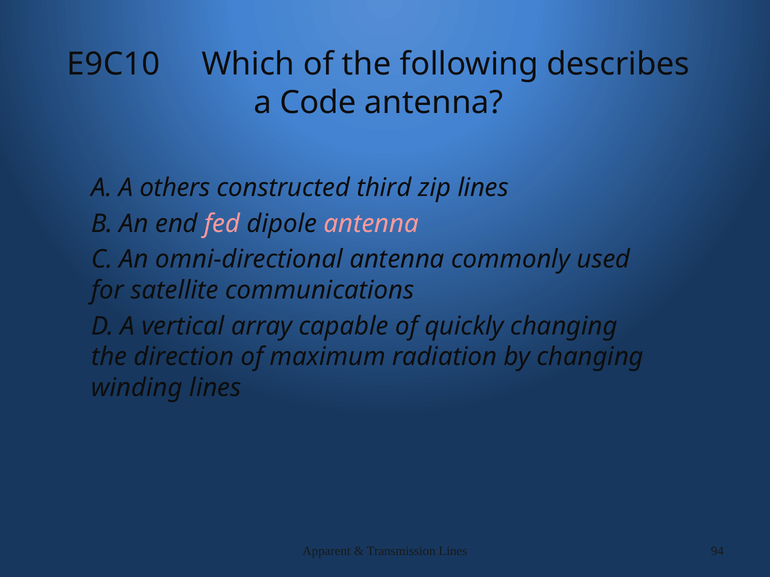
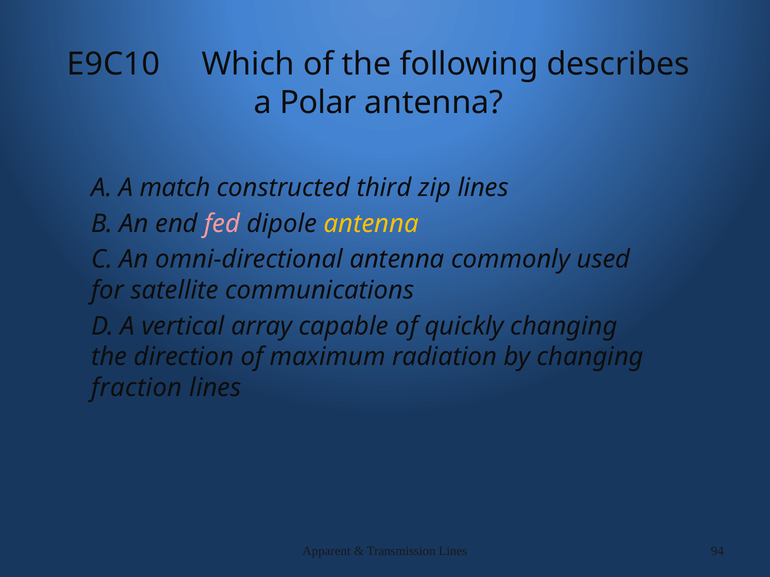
Code: Code -> Polar (318, 103)
others: others -> match (175, 188)
antenna colour: pink -> yellow (371, 224)
winding: winding -> fraction (137, 388)
